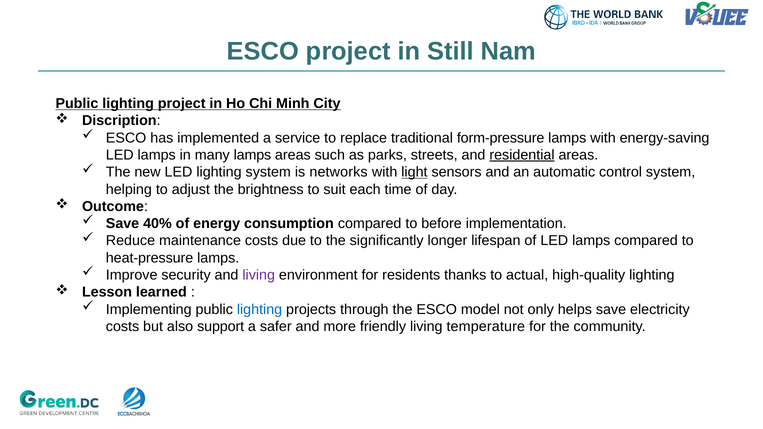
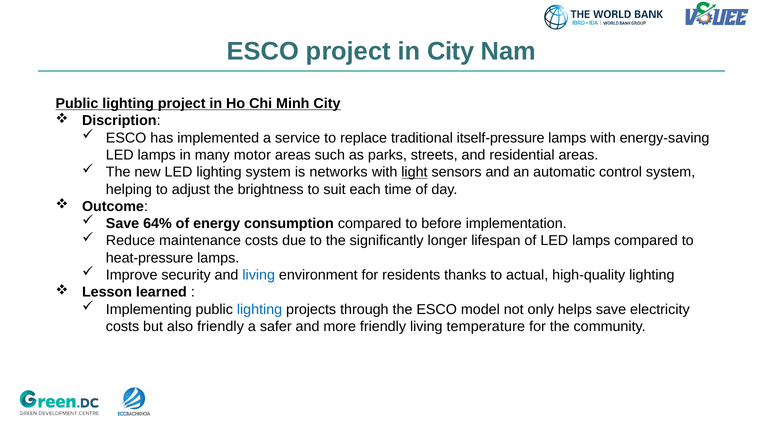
in Still: Still -> City (451, 52)
form-pressure: form-pressure -> itself-pressure (501, 138)
many lamps: lamps -> motor (252, 155)
residential underline: present -> none (522, 155)
40%: 40% -> 64% (157, 224)
living colour: purple -> blue (259, 275)
also support: support -> friendly (221, 327)
